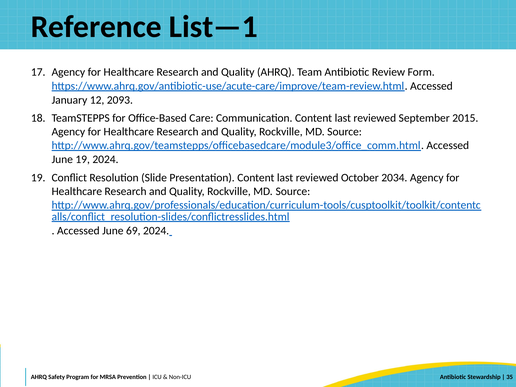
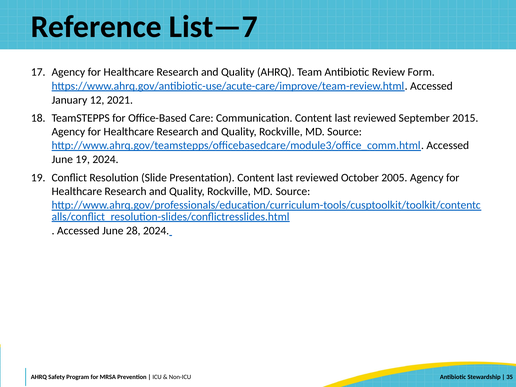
List—1: List—1 -> List—7 (213, 27)
2093: 2093 -> 2021 (120, 100)
2034: 2034 -> 2005 (394, 178)
69: 69 -> 28 (133, 231)
